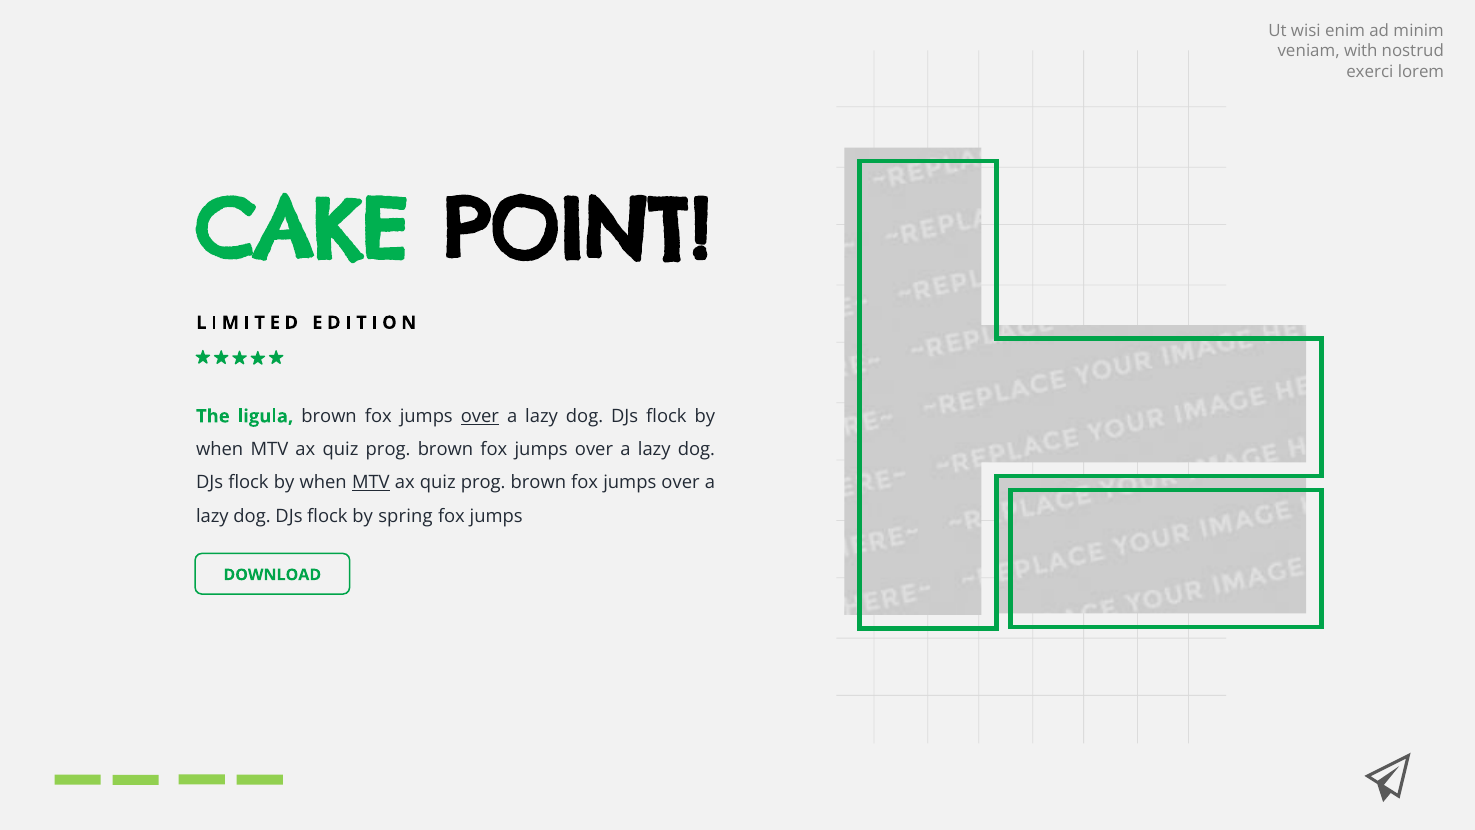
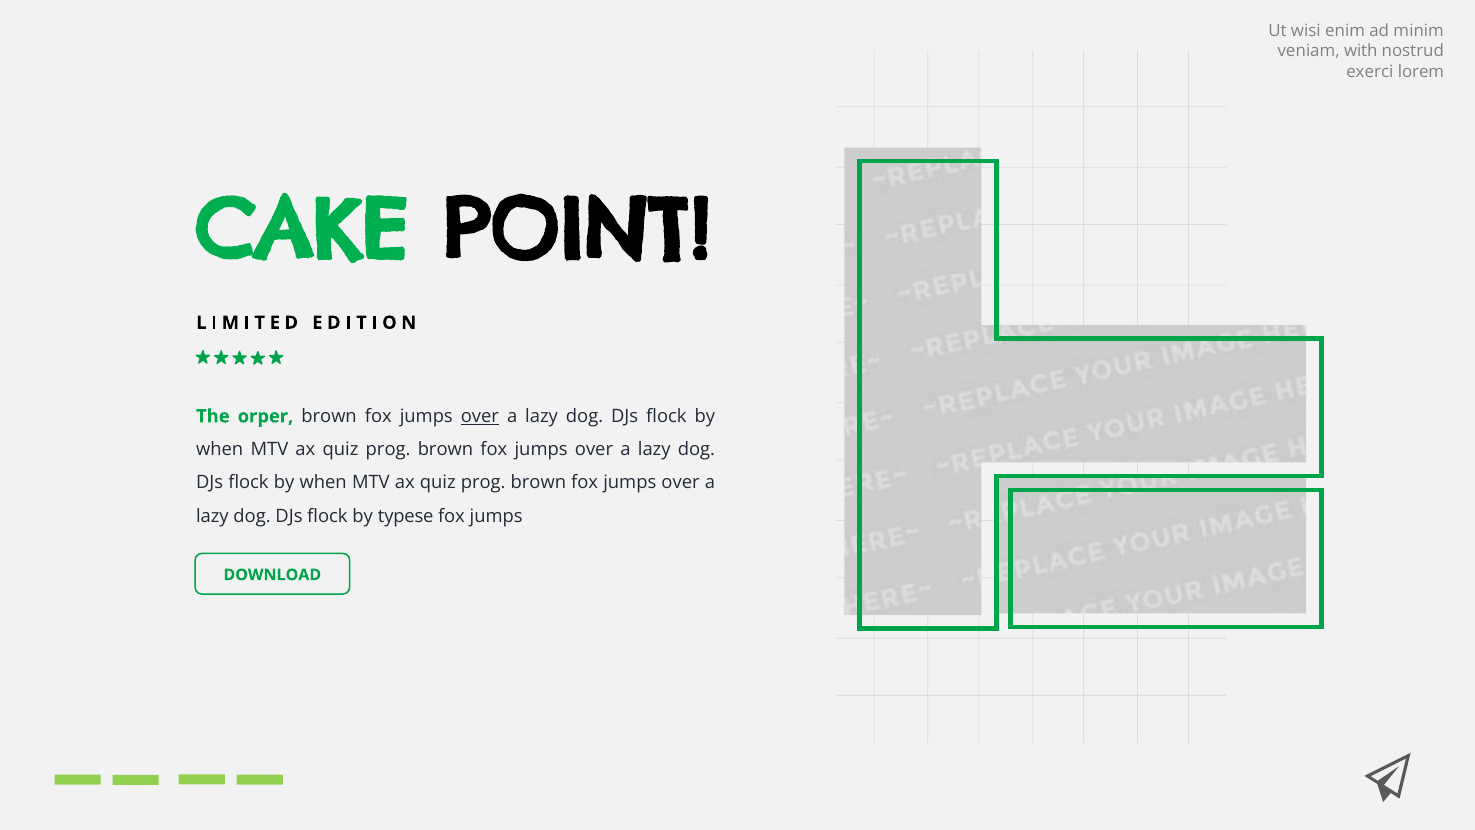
ligula: ligula -> orper (265, 416)
MTV underline: present -> none (371, 483)
spring: spring -> typese (406, 516)
